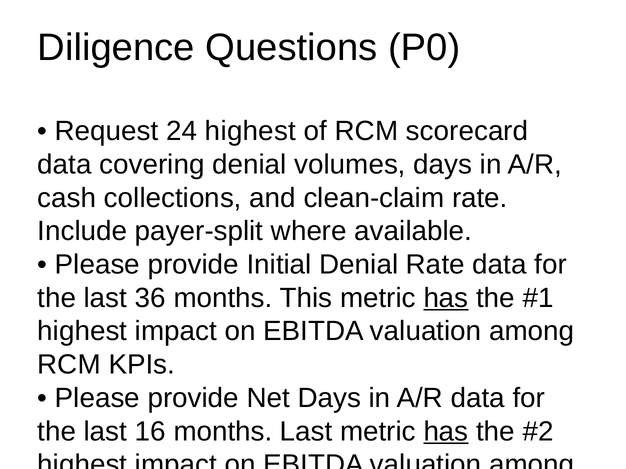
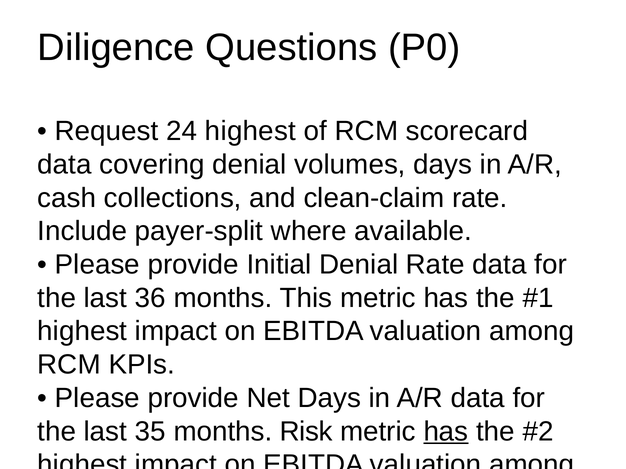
has underline: present -> none (446, 298)
16: 16 -> 35 (150, 432)
months Last: Last -> Risk (306, 432)
